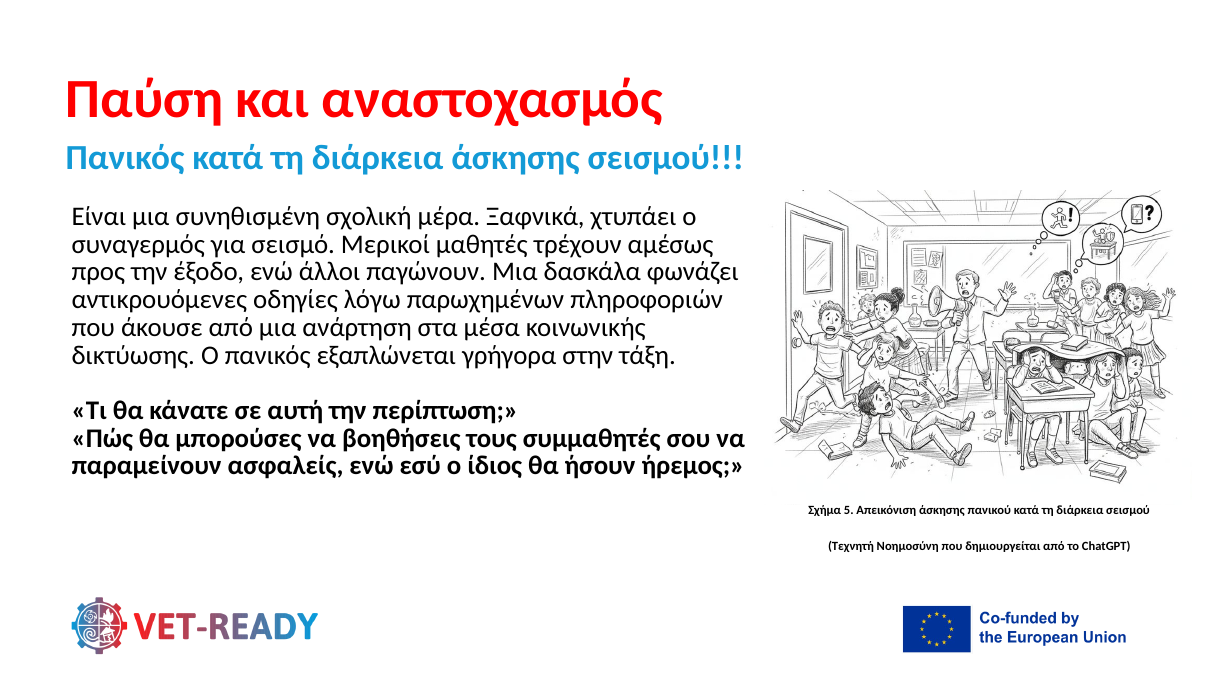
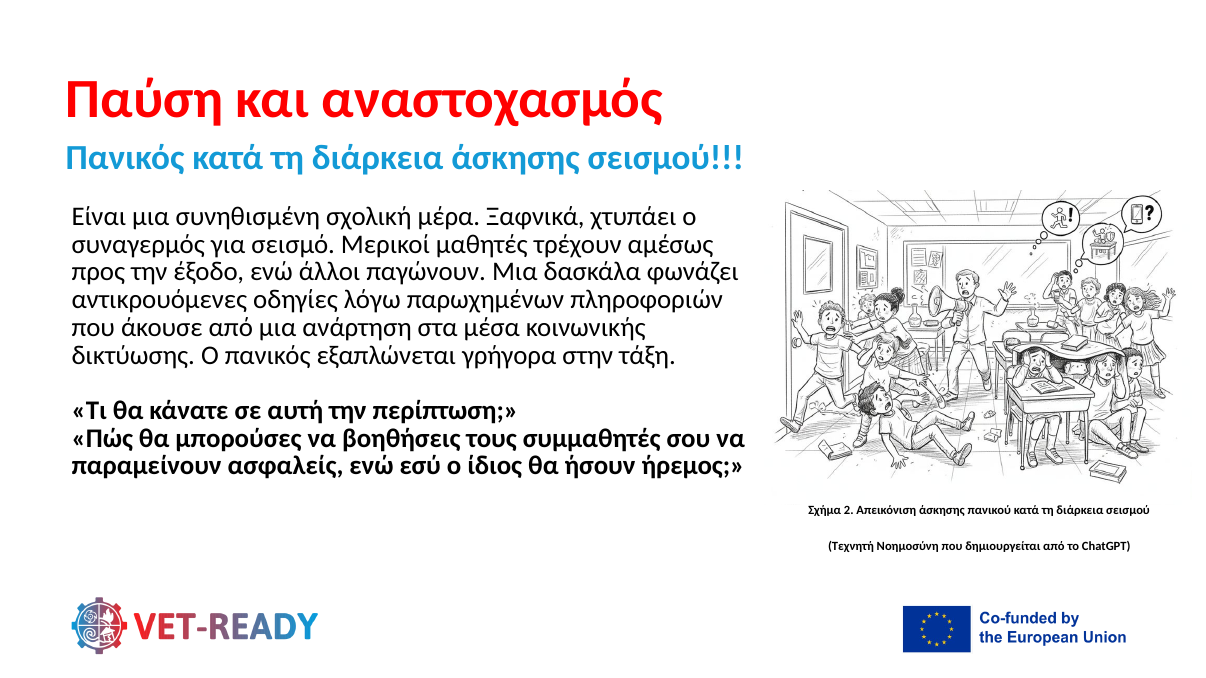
5: 5 -> 2 (849, 511)
